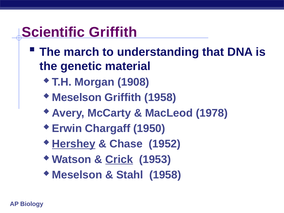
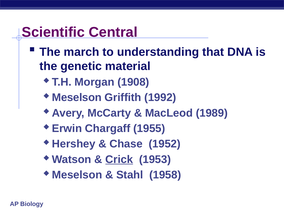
Scientific Griffith: Griffith -> Central (113, 32)
Griffith 1958: 1958 -> 1992 (160, 98)
1978: 1978 -> 1989 (212, 113)
1950: 1950 -> 1955 (149, 128)
Hershey underline: present -> none (74, 144)
